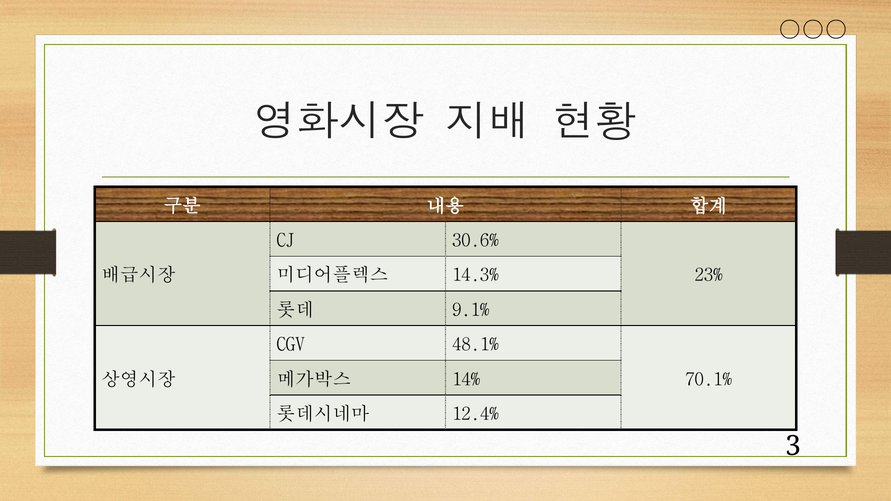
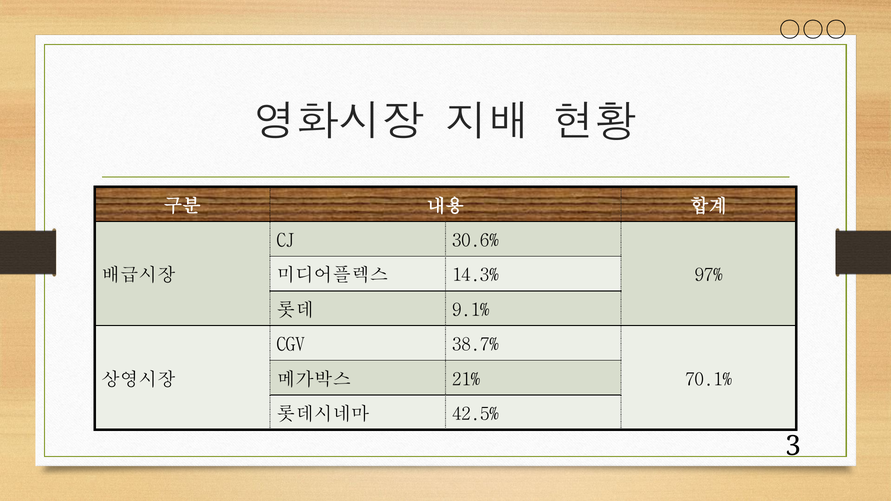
23%: 23% -> 97% (709, 275)
48.1%: 48.1% -> 38.7% (475, 345)
14%: 14% -> 21% (466, 380)
12.4%: 12.4% -> 42.5% (475, 414)
